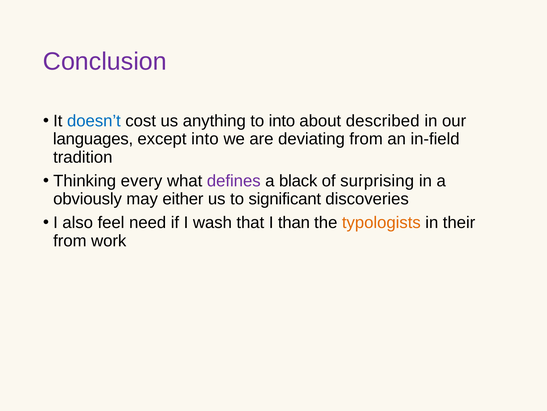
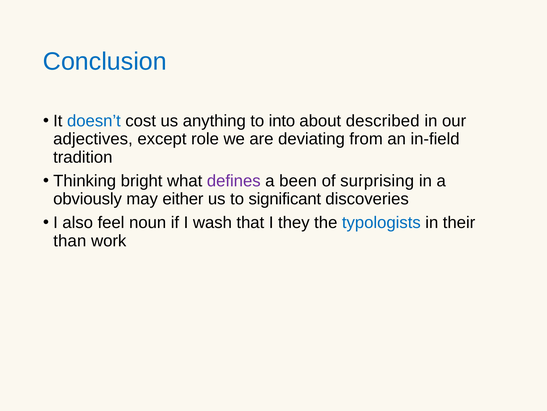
Conclusion colour: purple -> blue (105, 61)
languages: languages -> adjectives (93, 139)
except into: into -> role (205, 139)
every: every -> bright (142, 181)
black: black -> been (298, 181)
need: need -> noun (148, 222)
than: than -> they (294, 222)
typologists colour: orange -> blue (381, 222)
from: from -> than (70, 240)
